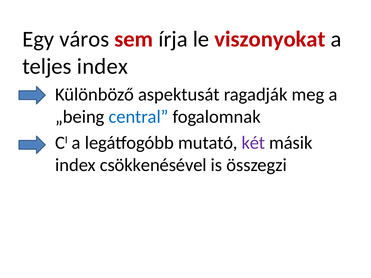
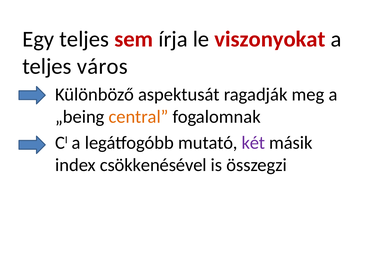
Egy város: város -> teljes (84, 39)
teljes index: index -> város (102, 67)
central colour: blue -> orange (139, 117)
